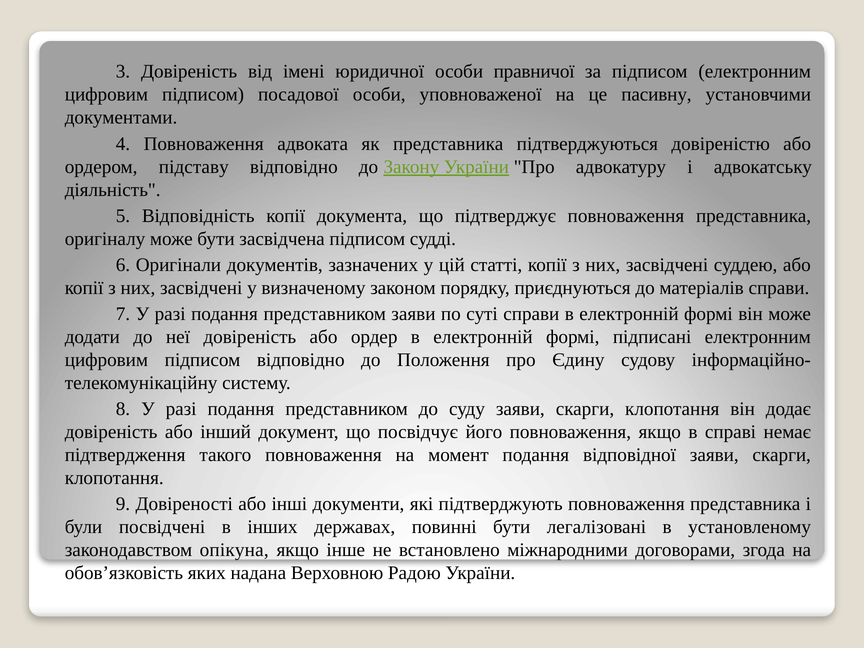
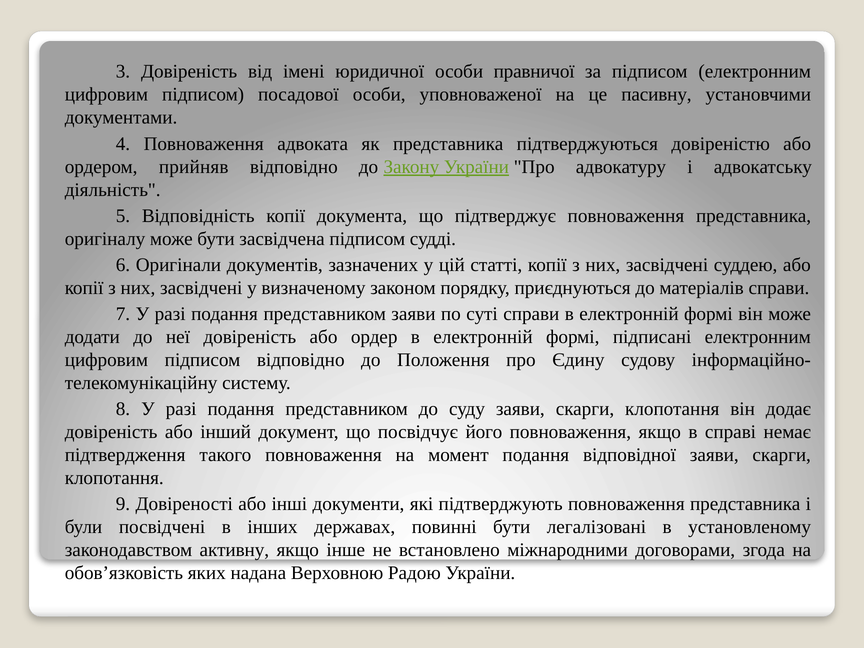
підставу: підставу -> прийняв (194, 167)
опікуна: опікуна -> активну (234, 550)
